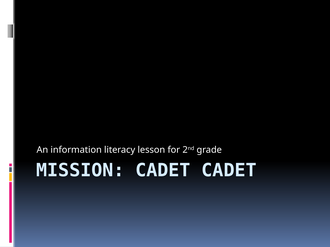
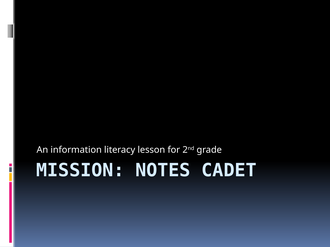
MISSION CADET: CADET -> NOTES (163, 171)
